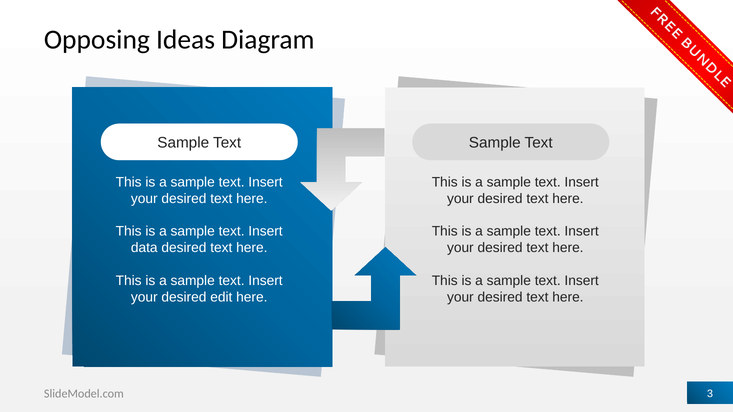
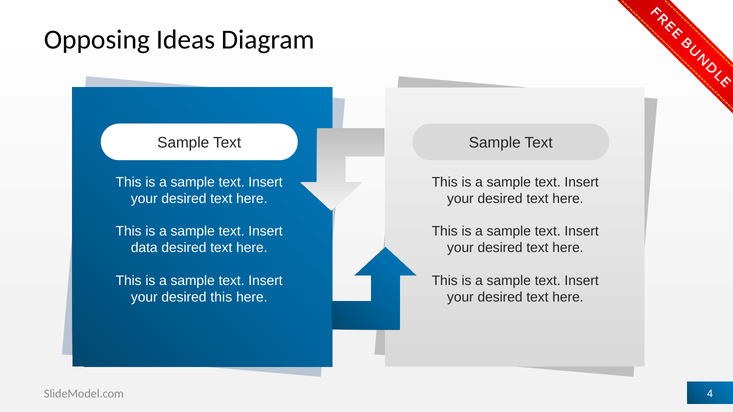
desired edit: edit -> this (221, 297)
3: 3 -> 4 (710, 394)
